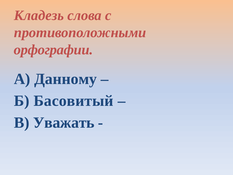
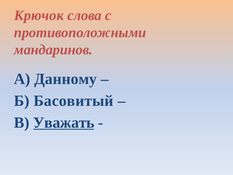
Кладезь: Кладезь -> Крючок (39, 15)
орфографии: орфографии -> мандаринов (53, 50)
Уважать underline: none -> present (64, 122)
